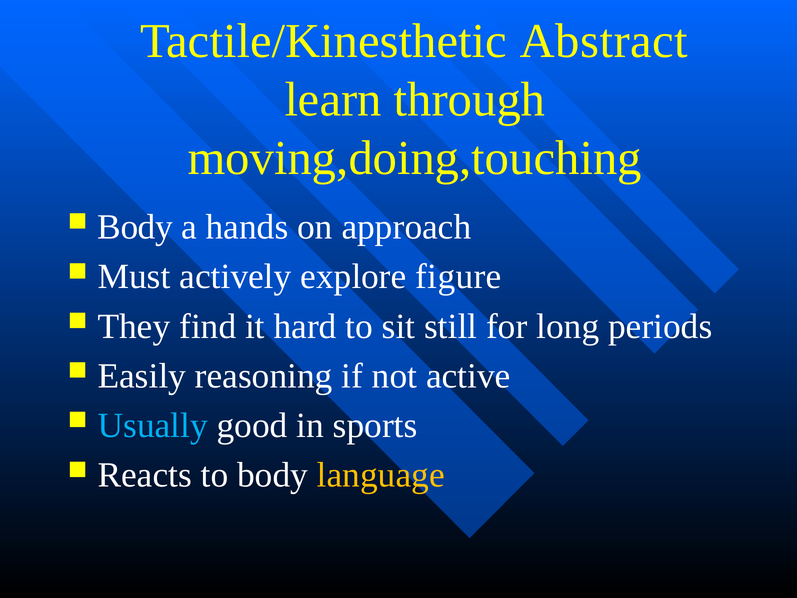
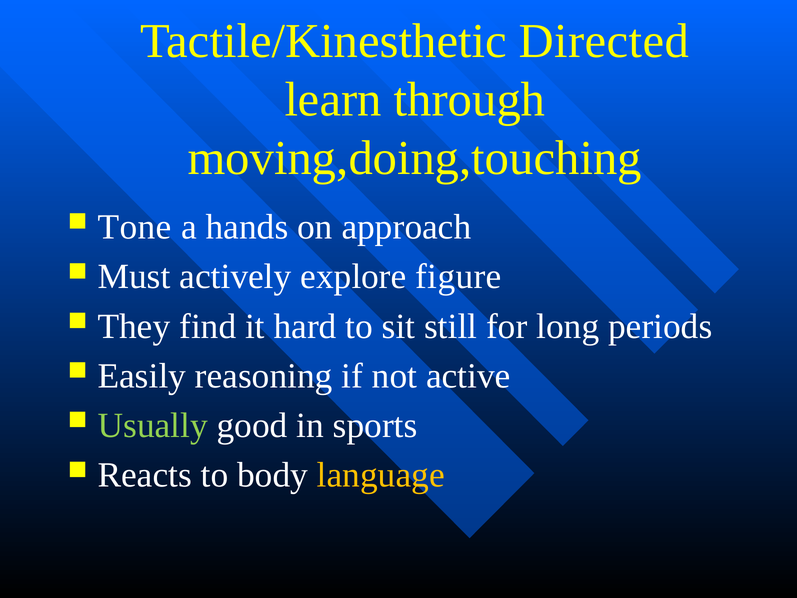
Abstract: Abstract -> Directed (604, 41)
Body: Body -> Tone (135, 227)
Usually colour: light blue -> light green (153, 425)
